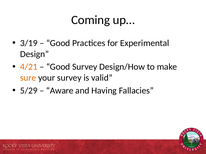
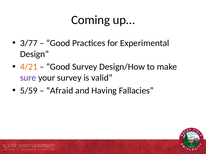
3/19: 3/19 -> 3/77 (29, 43)
sure colour: orange -> purple (28, 78)
5/29: 5/29 -> 5/59 (29, 91)
Aware: Aware -> Afraid (60, 91)
